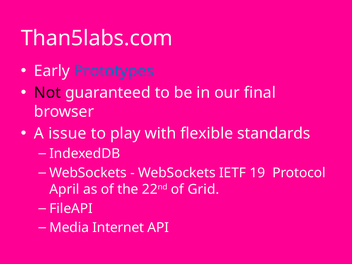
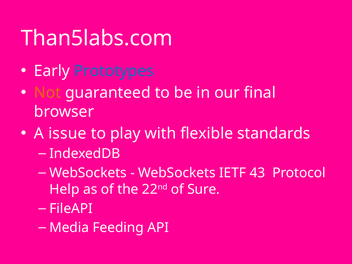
Not colour: black -> orange (47, 93)
19: 19 -> 43 (257, 173)
April: April -> Help (64, 189)
Grid: Grid -> Sure (204, 189)
Internet: Internet -> Feeding (118, 228)
